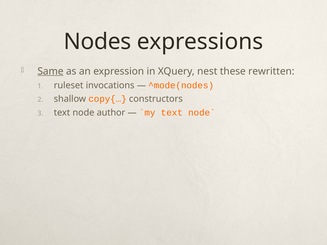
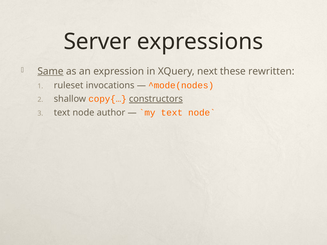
Nodes: Nodes -> Server (97, 42)
nest: nest -> next (207, 71)
constructors underline: none -> present (156, 99)
